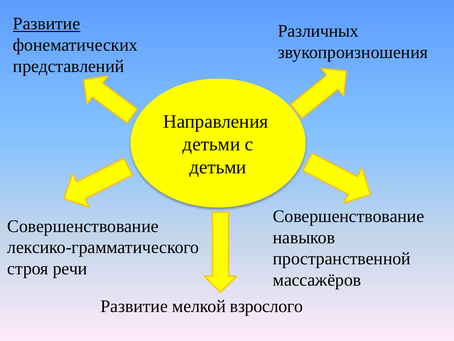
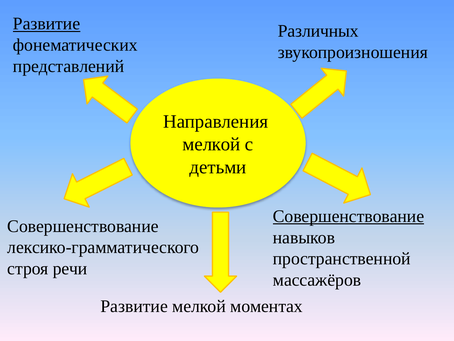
детьми: детьми -> мелкой (212, 144)
Совершенствование underline: none -> present (349, 216)
взрослого: взрослого -> моментах (266, 306)
